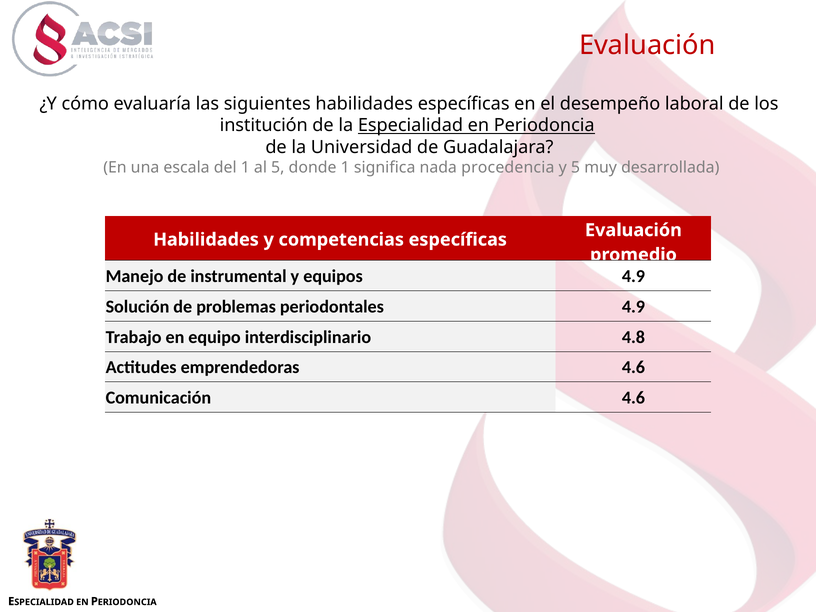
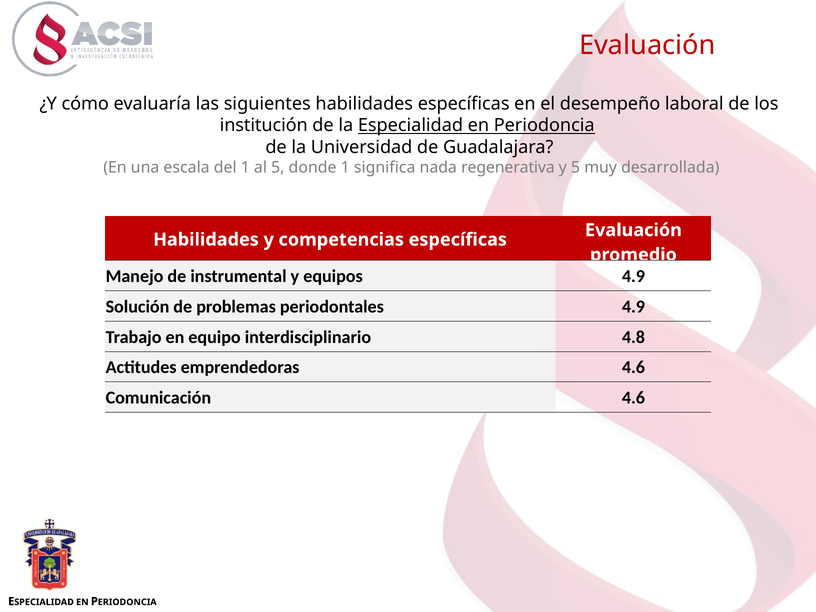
procedencia: procedencia -> regenerativa (508, 167)
